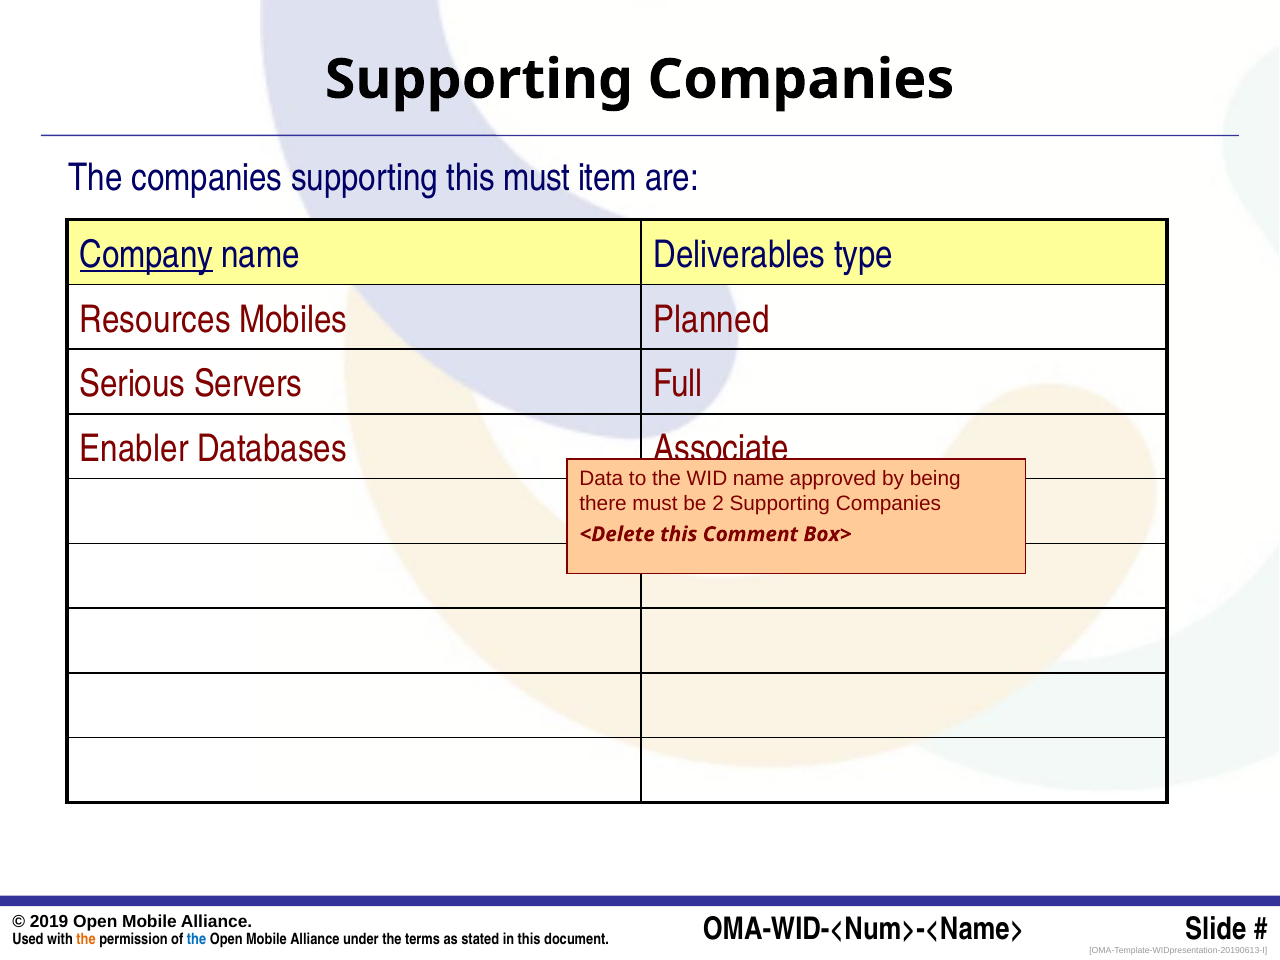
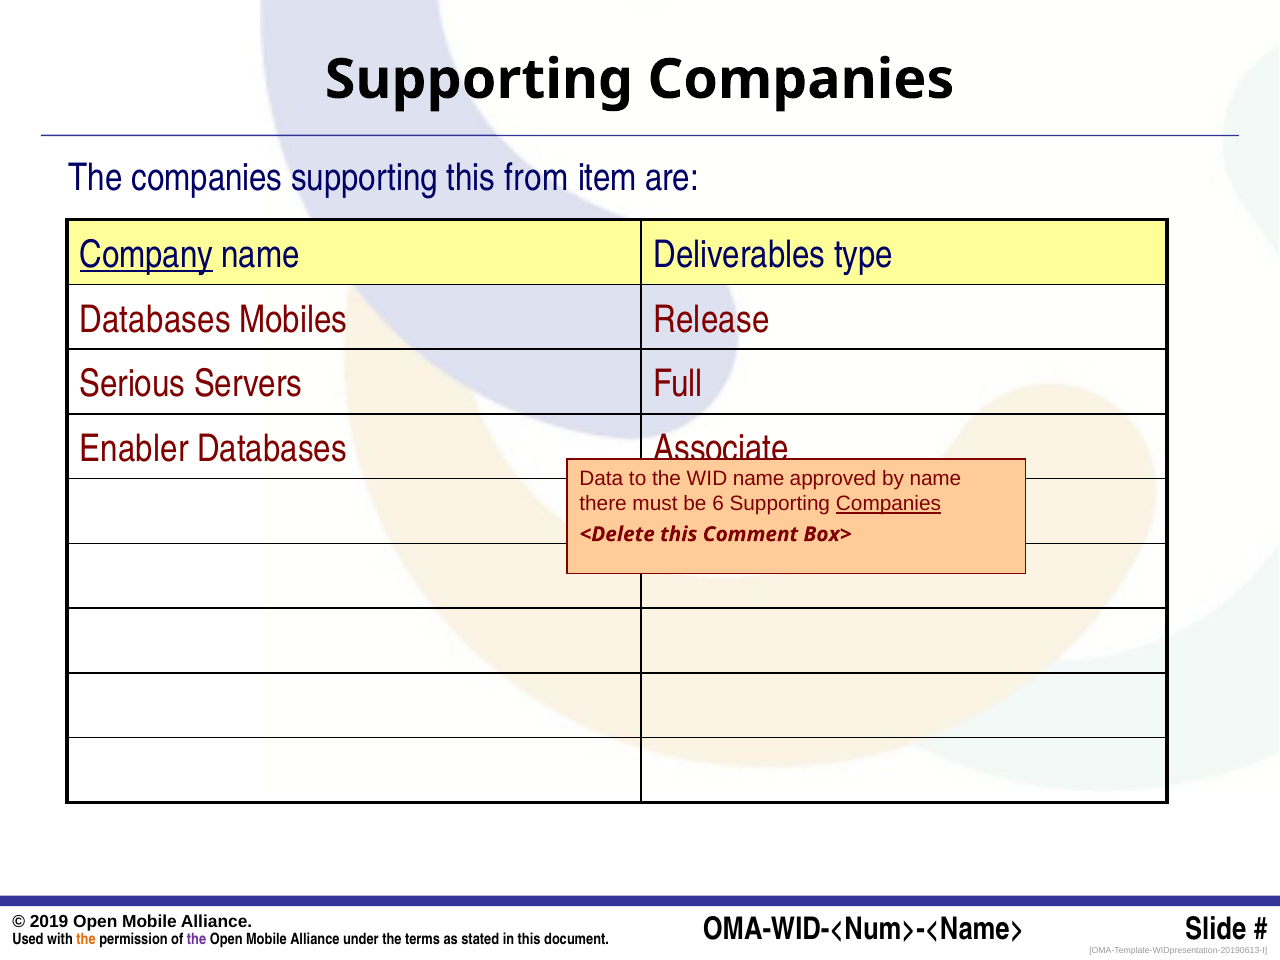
this must: must -> from (536, 178)
Resources: Resources -> Databases (155, 319)
Planned: Planned -> Release (712, 319)
by being: being -> name (935, 479)
2: 2 -> 6 (718, 504)
Companies underline: none -> present (889, 504)
the colour: blue -> purple (197, 939)
